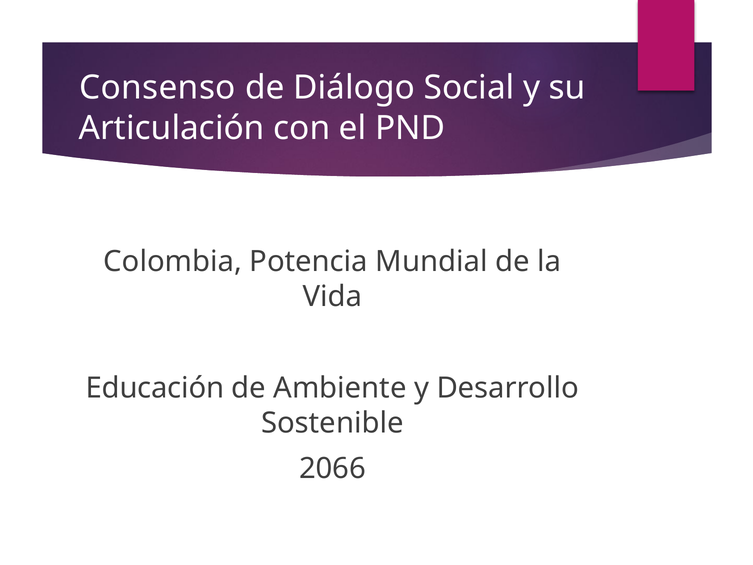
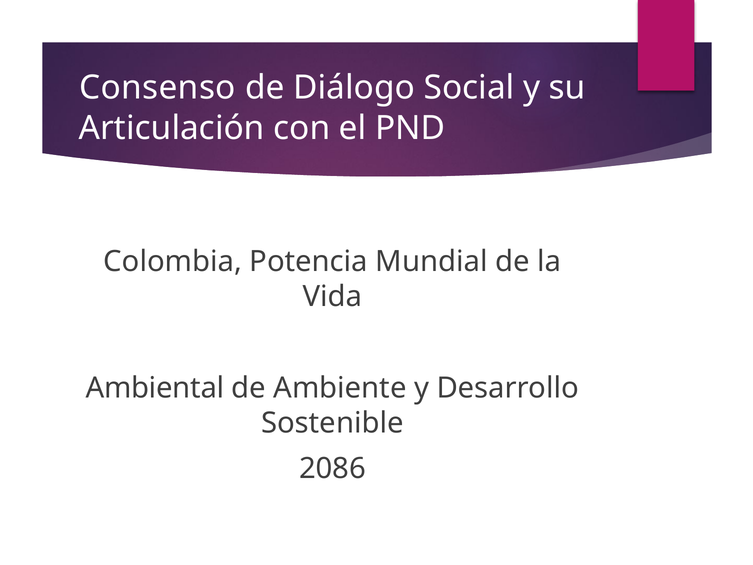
Educación: Educación -> Ambiental (155, 388)
2066: 2066 -> 2086 (332, 469)
